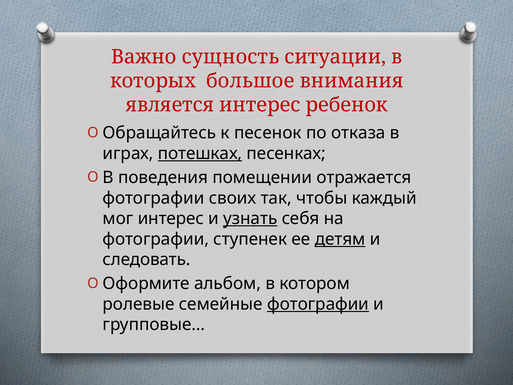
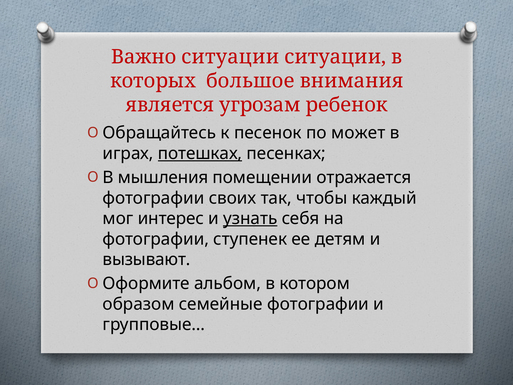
Важно сущность: сущность -> ситуации (230, 57)
является интерес: интерес -> угрозам (260, 105)
отказа: отказа -> может (358, 133)
поведения: поведения -> мышления (163, 177)
детям underline: present -> none (340, 239)
следовать: следовать -> вызывают (147, 259)
ролевые: ролевые -> образом (139, 304)
фотографии underline: present -> none (318, 304)
